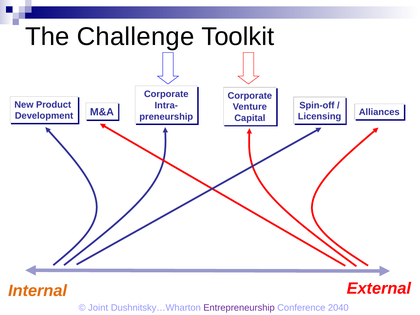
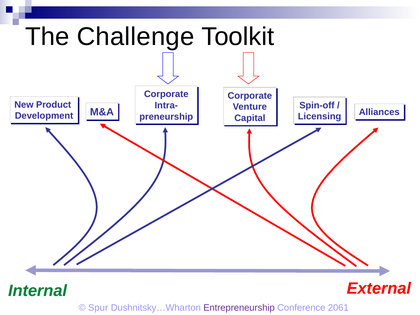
Internal colour: orange -> green (38, 291)
Joint: Joint -> Spur (98, 308)
2040: 2040 -> 2061 (338, 308)
